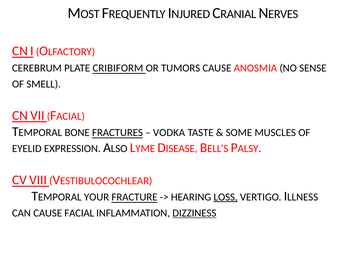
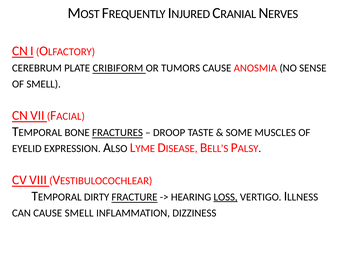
VODKA: VODKA -> DROOP (169, 132)
YOUR: YOUR -> DIRTY (97, 197)
CAUSE FACIAL: FACIAL -> SMELL (79, 213)
DIZZINESS underline: present -> none (194, 213)
